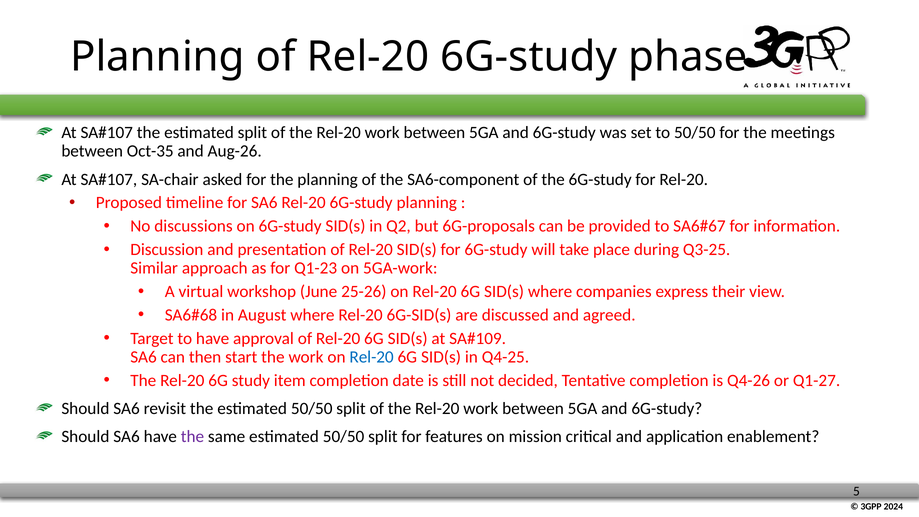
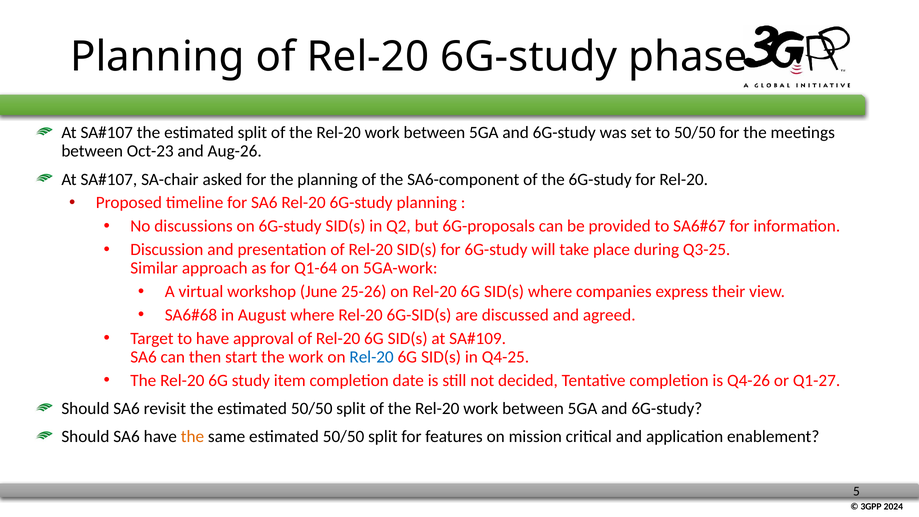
Oct-35: Oct-35 -> Oct-23 (150, 151)
Q1-23: Q1-23 -> Q1-64 (316, 268)
the colour: purple -> orange (192, 437)
